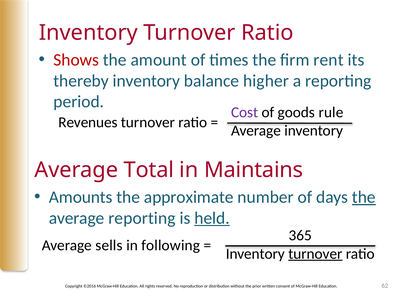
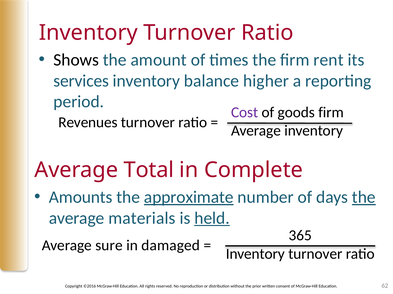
Shows colour: red -> black (76, 60)
thereby: thereby -> services (81, 81)
goods rule: rule -> firm (331, 113)
Maintains: Maintains -> Complete (253, 170)
approximate underline: none -> present (189, 198)
average reporting: reporting -> materials (142, 219)
sells: sells -> sure (109, 246)
following: following -> damaged (171, 246)
turnover underline: present -> none (315, 254)
